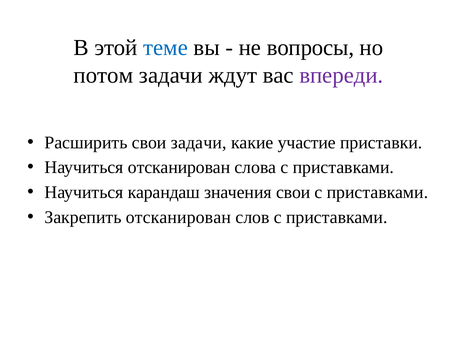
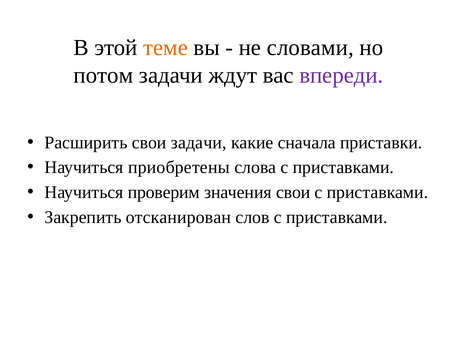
теме colour: blue -> orange (166, 48)
вопросы: вопросы -> словами (310, 48)
участие: участие -> сначала (307, 142)
Научиться отсканирован: отсканирован -> приобретены (179, 167)
карандаш: карандаш -> проверим (164, 192)
